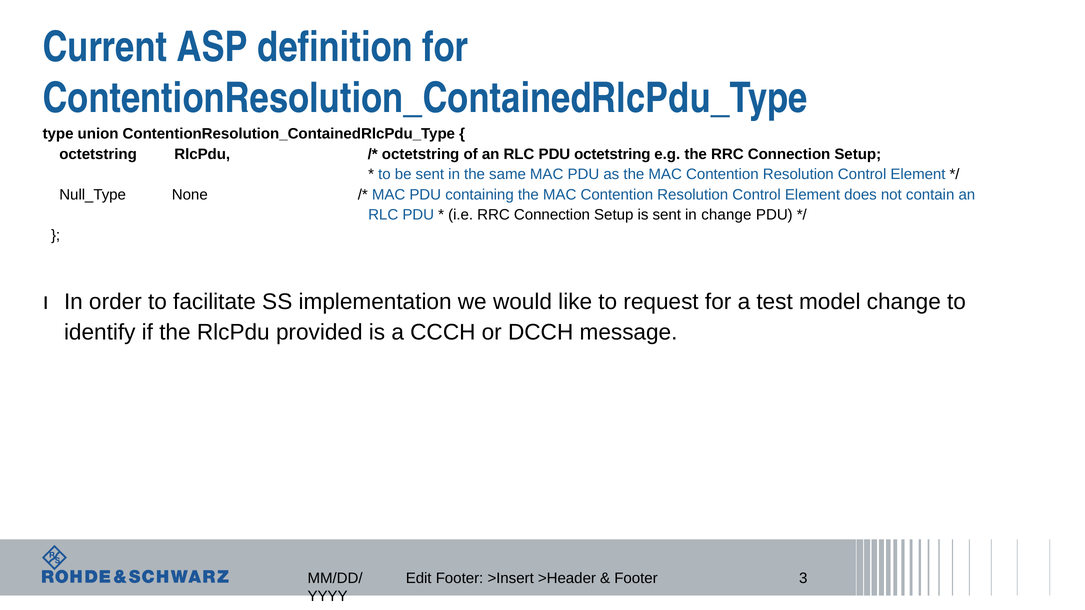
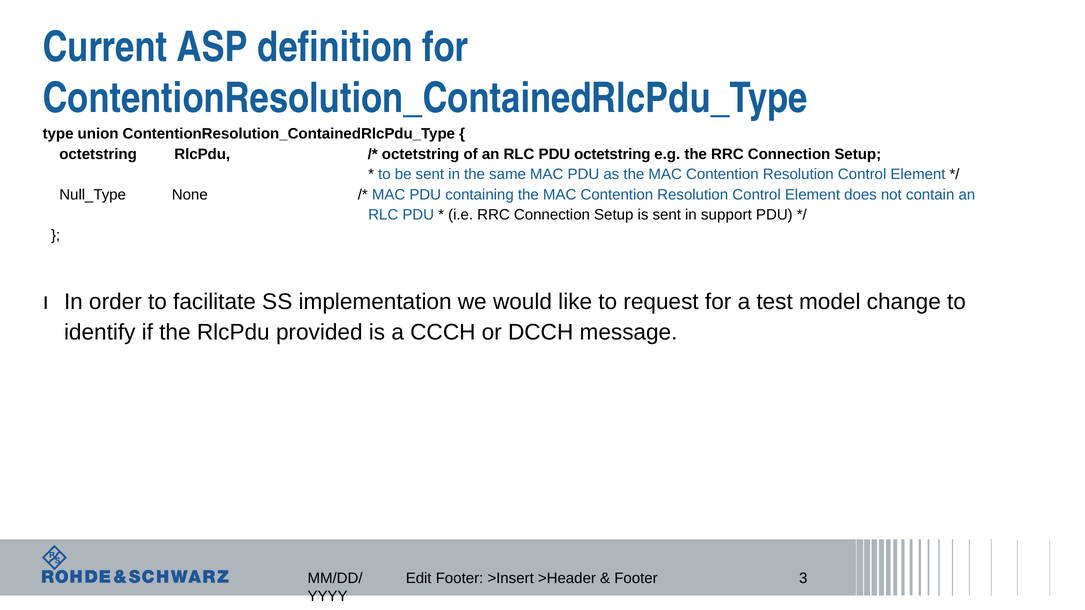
in change: change -> support (726, 215)
